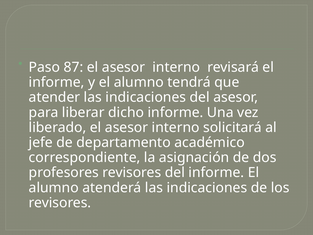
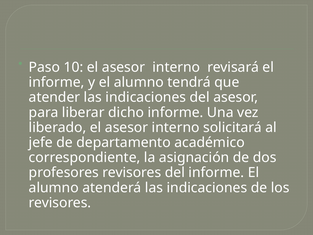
87: 87 -> 10 (73, 67)
